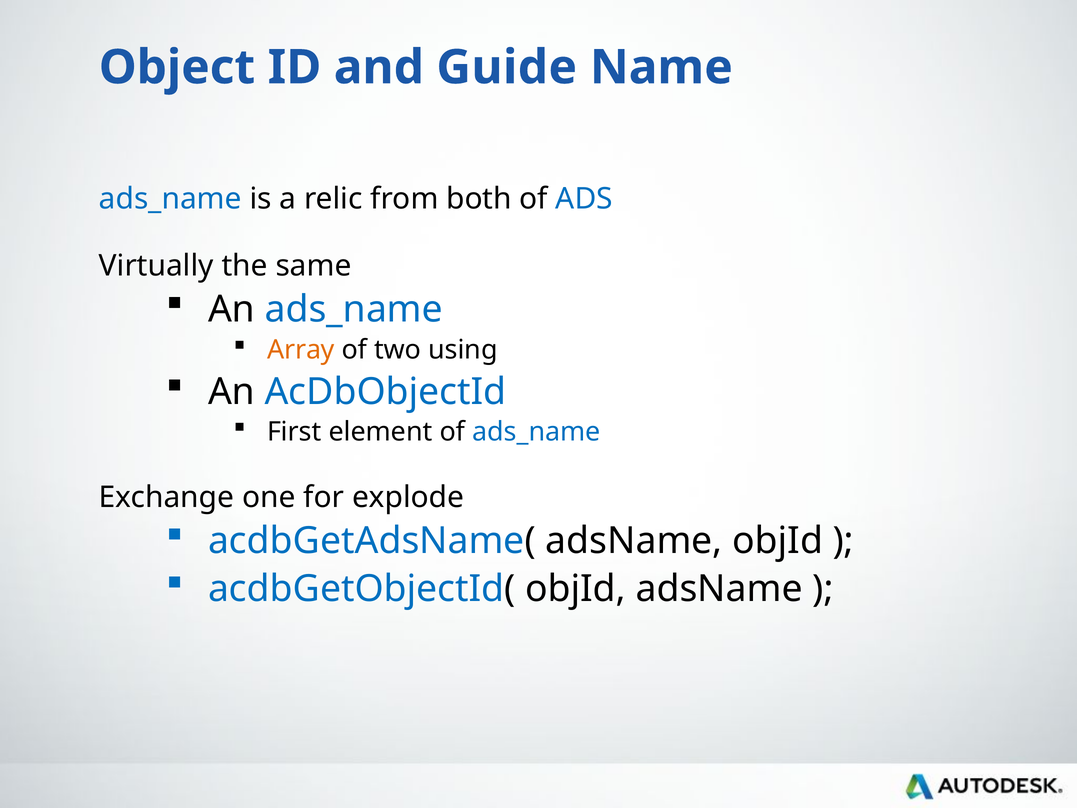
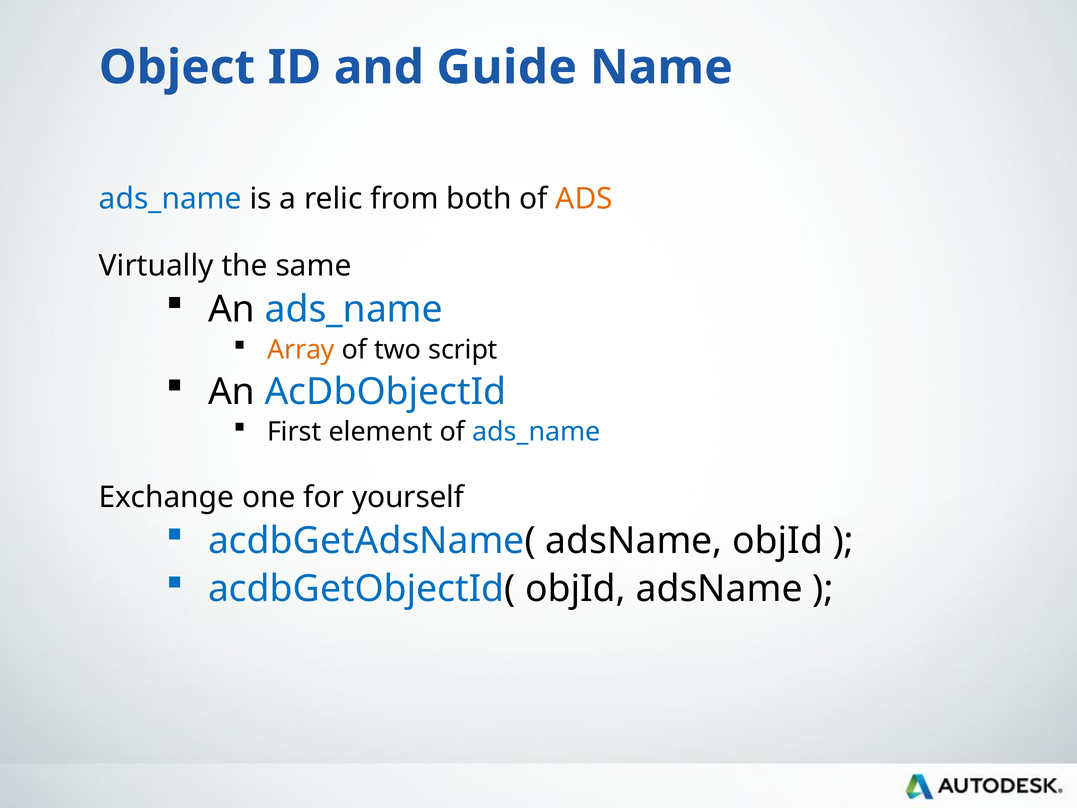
ADS colour: blue -> orange (584, 199)
using: using -> script (463, 350)
explode: explode -> yourself (408, 497)
